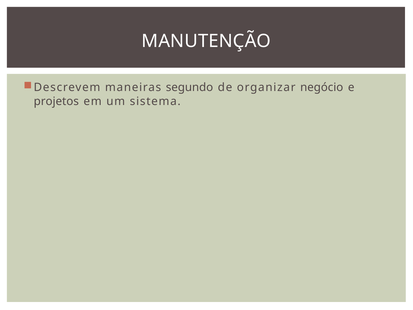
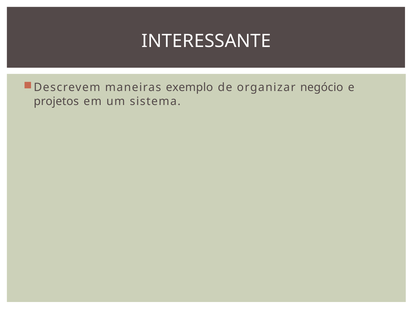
MANUTENÇÃO: MANUTENÇÃO -> INTERESSANTE (206, 41)
segundo: segundo -> exemplo (189, 87)
